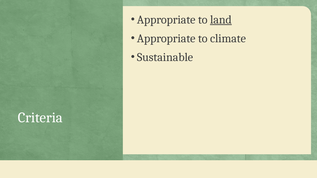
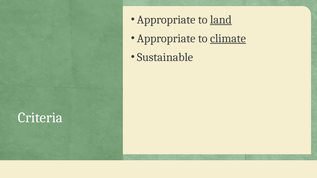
climate underline: none -> present (228, 38)
